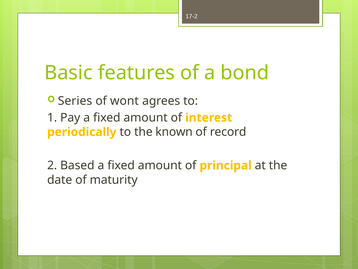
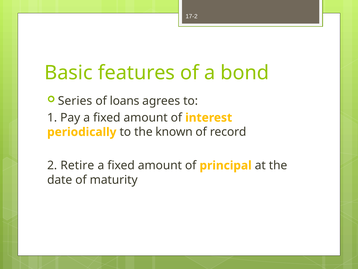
wont: wont -> loans (125, 101)
Based: Based -> Retire (77, 165)
